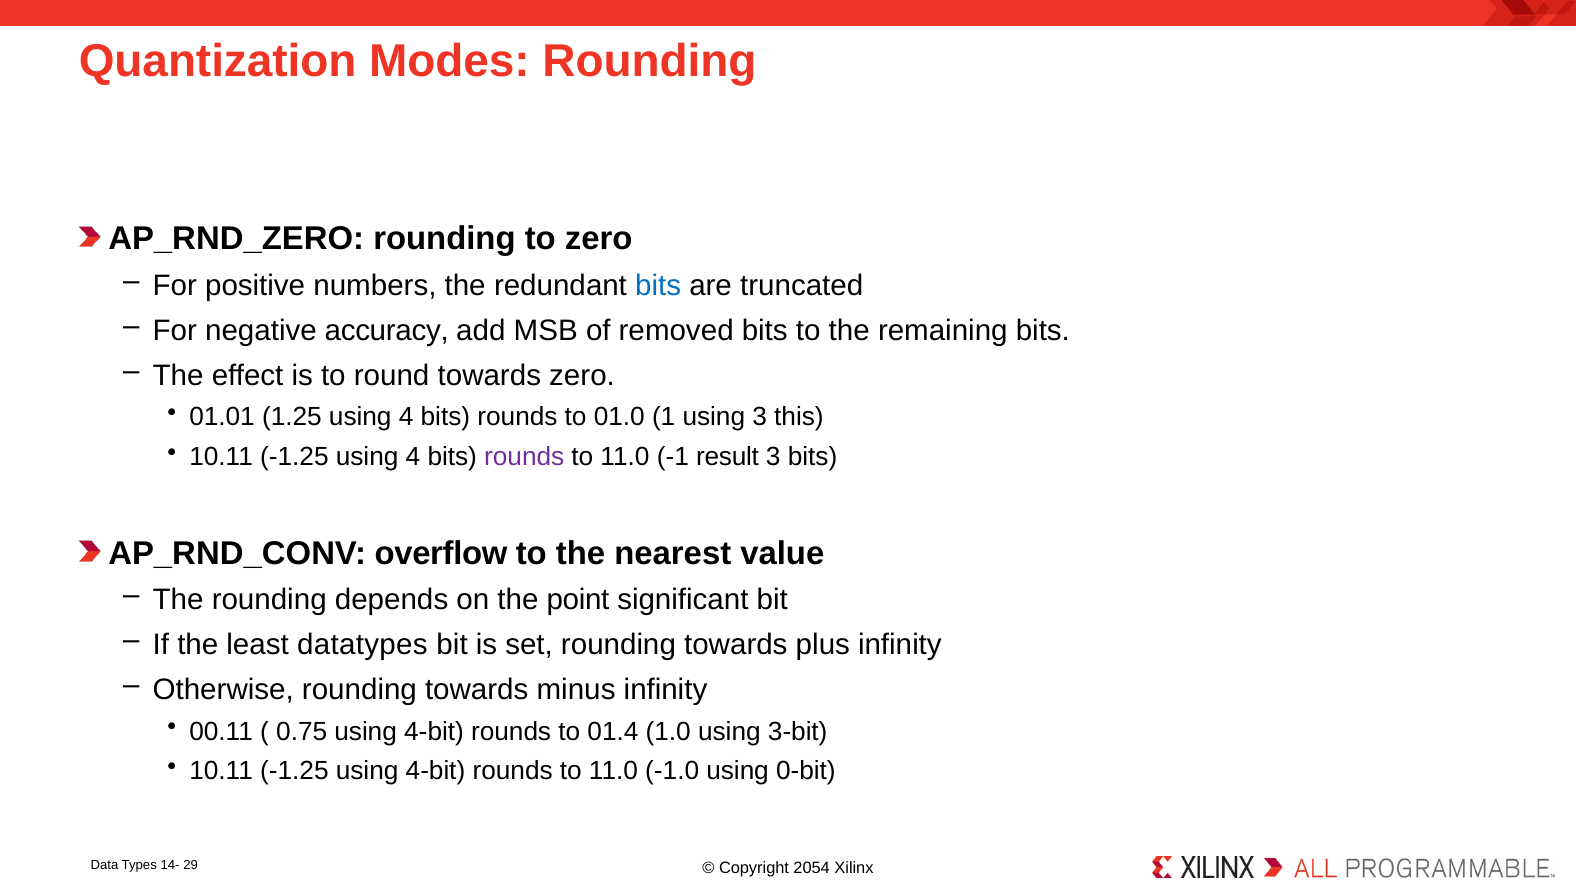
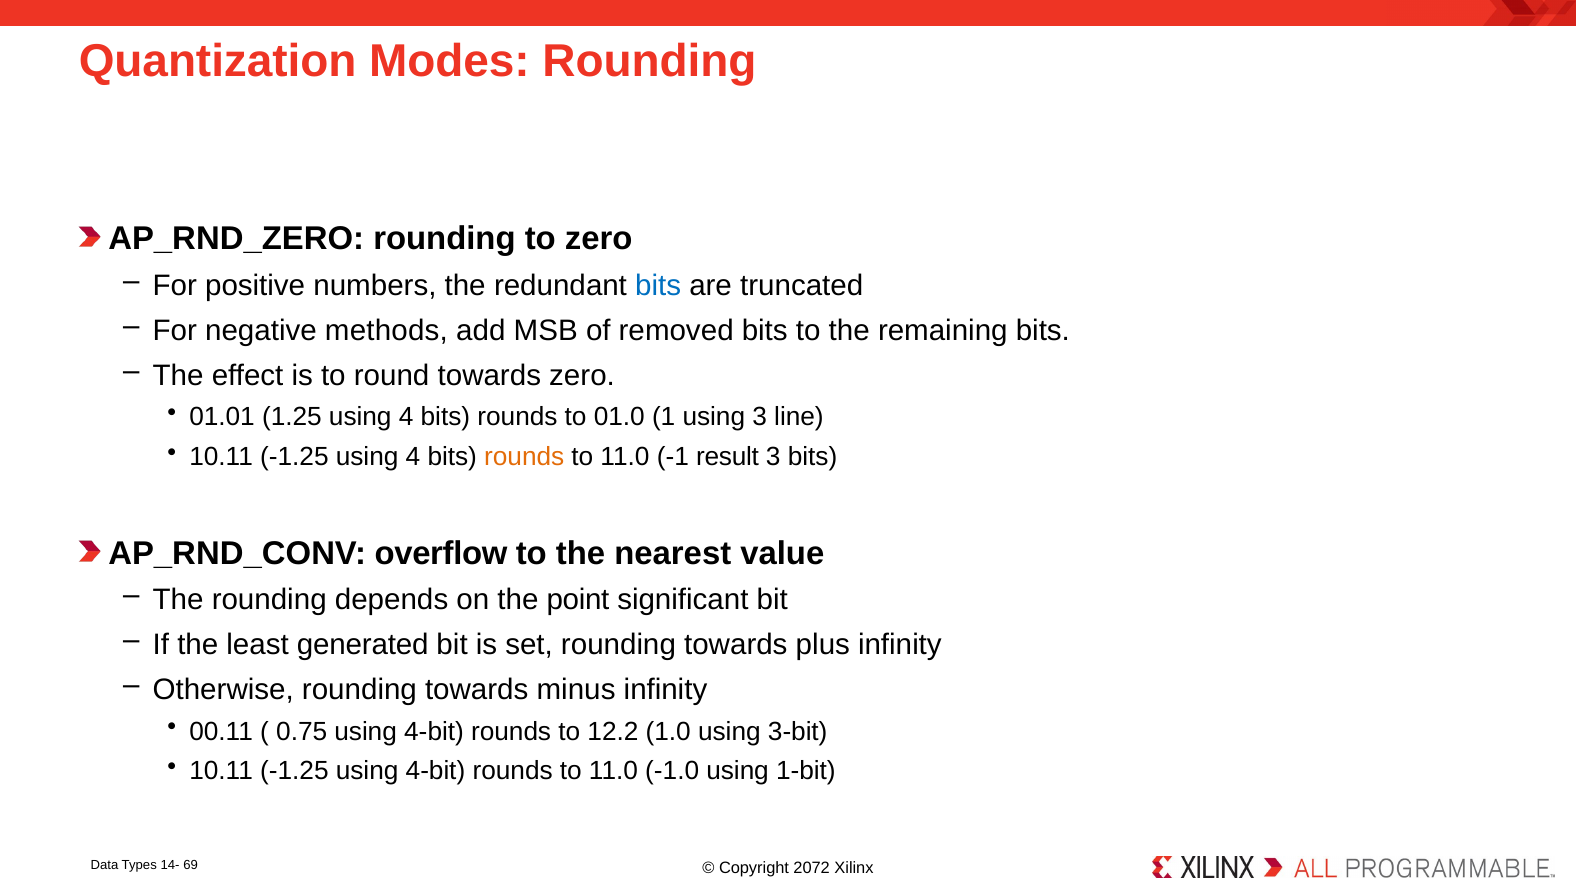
accuracy: accuracy -> methods (386, 330)
this: this -> line (799, 417)
rounds colour: purple -> orange (524, 457)
datatypes: datatypes -> generated (363, 645)
01.4: 01.4 -> 12.2 (613, 731)
0-bit: 0-bit -> 1-bit (806, 771)
29: 29 -> 69 (191, 865)
2054: 2054 -> 2072 (812, 868)
